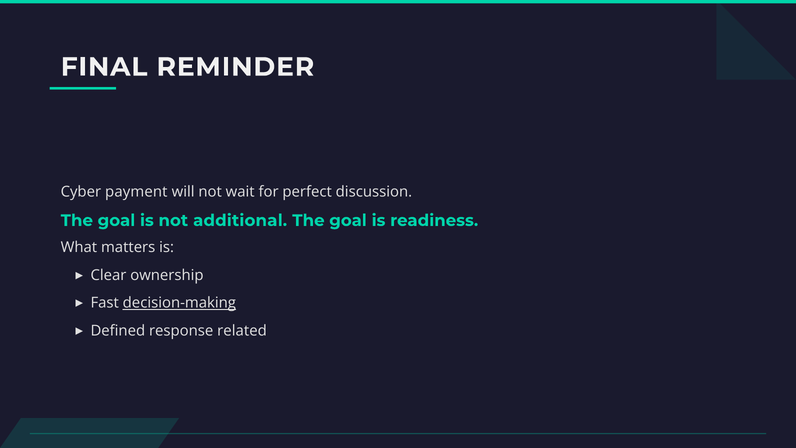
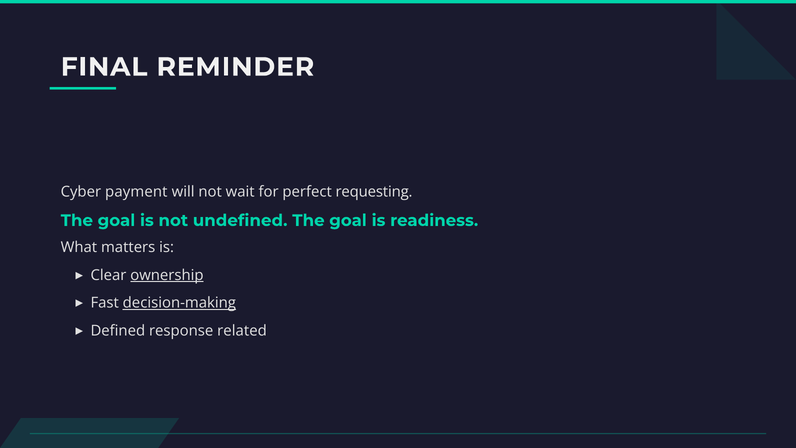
discussion: discussion -> requesting (374, 192)
additional: additional -> undefined (240, 220)
ownership underline: none -> present (167, 275)
